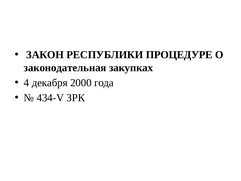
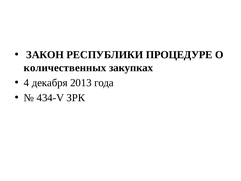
законодательная: законодательная -> количественных (65, 68)
2000: 2000 -> 2013 (81, 83)
